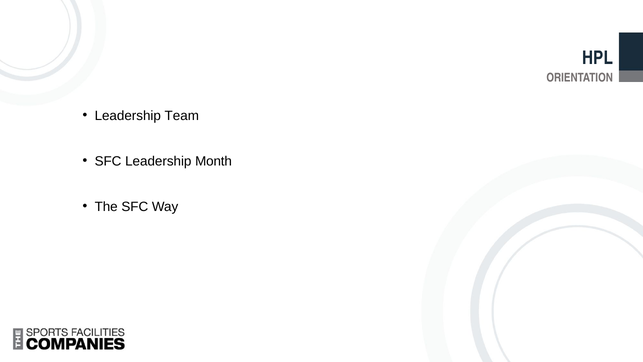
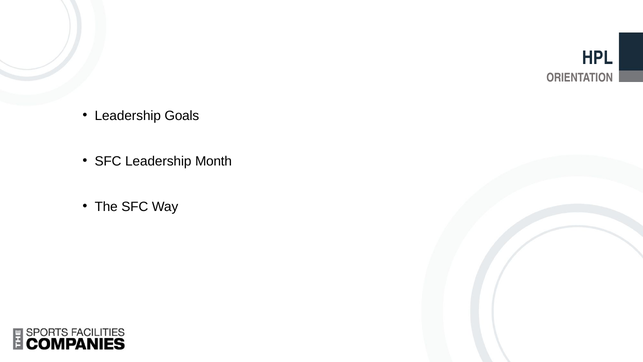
Team: Team -> Goals (182, 115)
